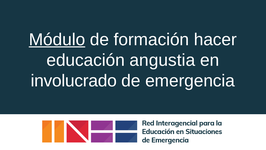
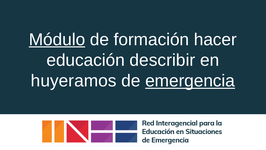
angustia: angustia -> describir (162, 60)
involucrado: involucrado -> huyeramos (74, 81)
emergencia underline: none -> present (190, 81)
